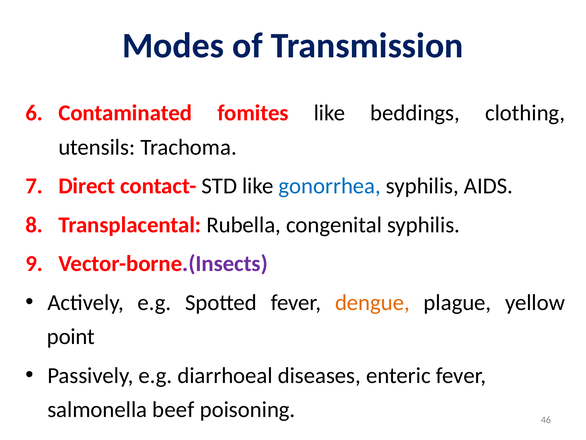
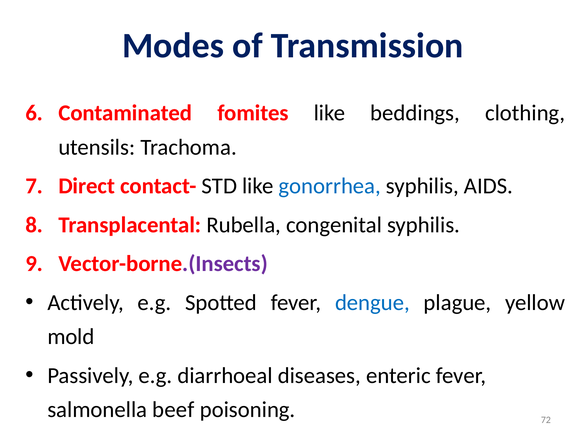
dengue colour: orange -> blue (372, 302)
point: point -> mold (71, 336)
46: 46 -> 72 (546, 420)
